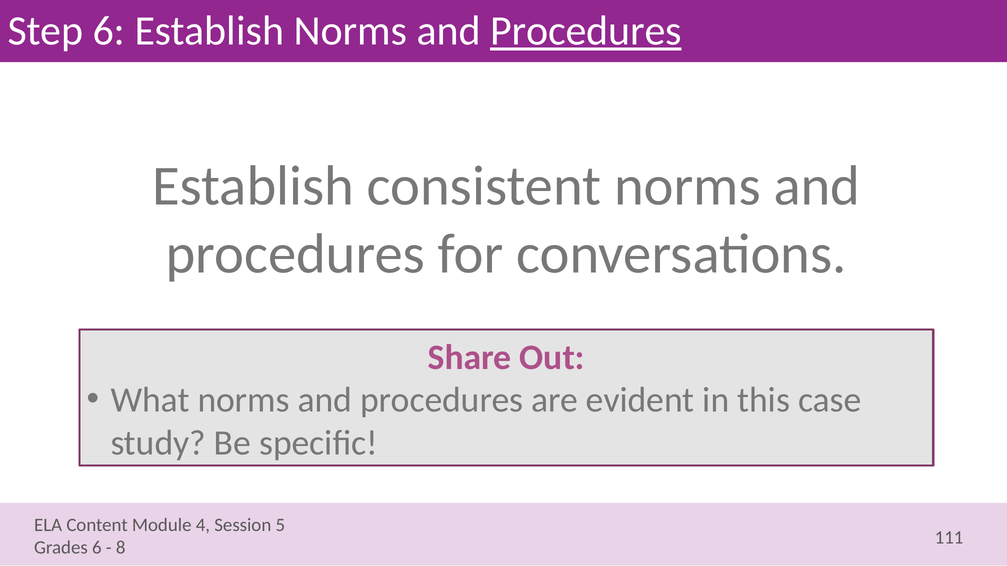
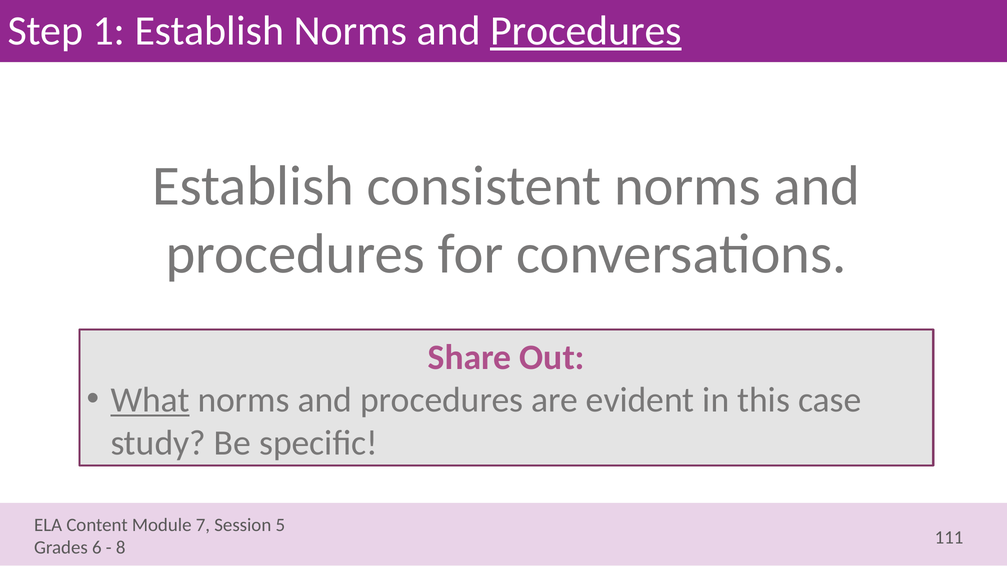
Step 6: 6 -> 1 (109, 31)
What underline: none -> present (150, 400)
4: 4 -> 7 (203, 525)
